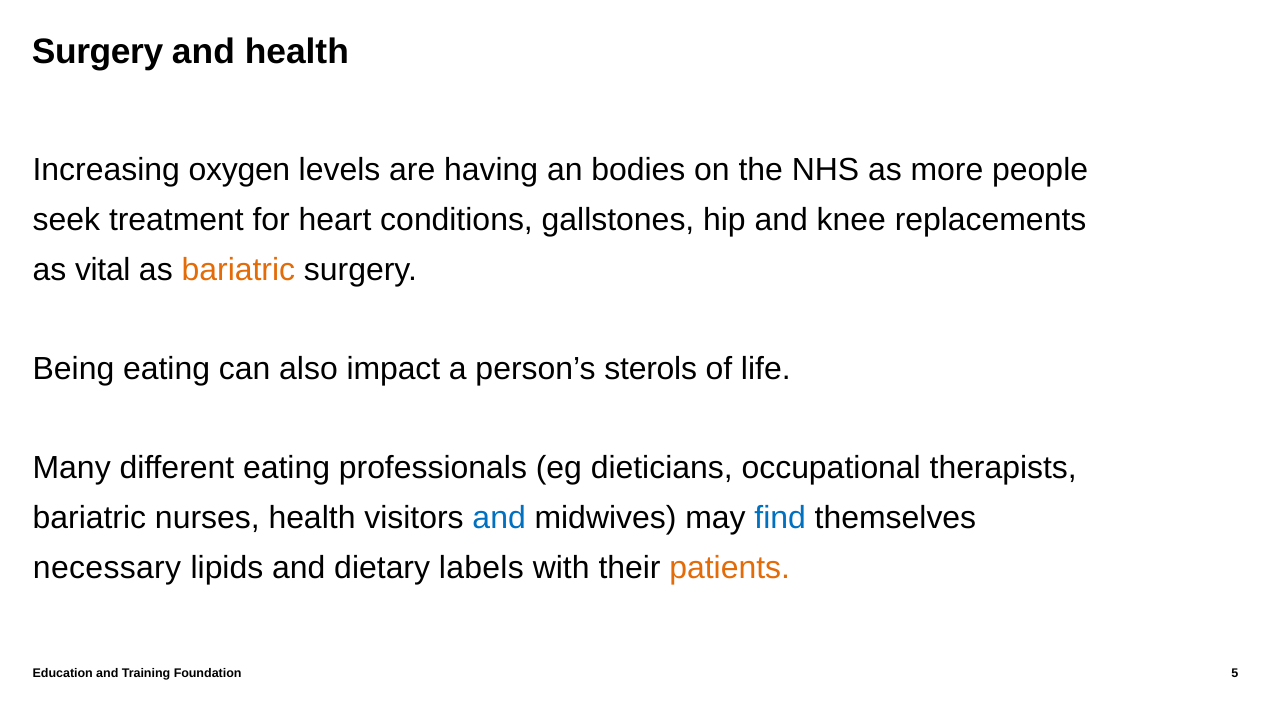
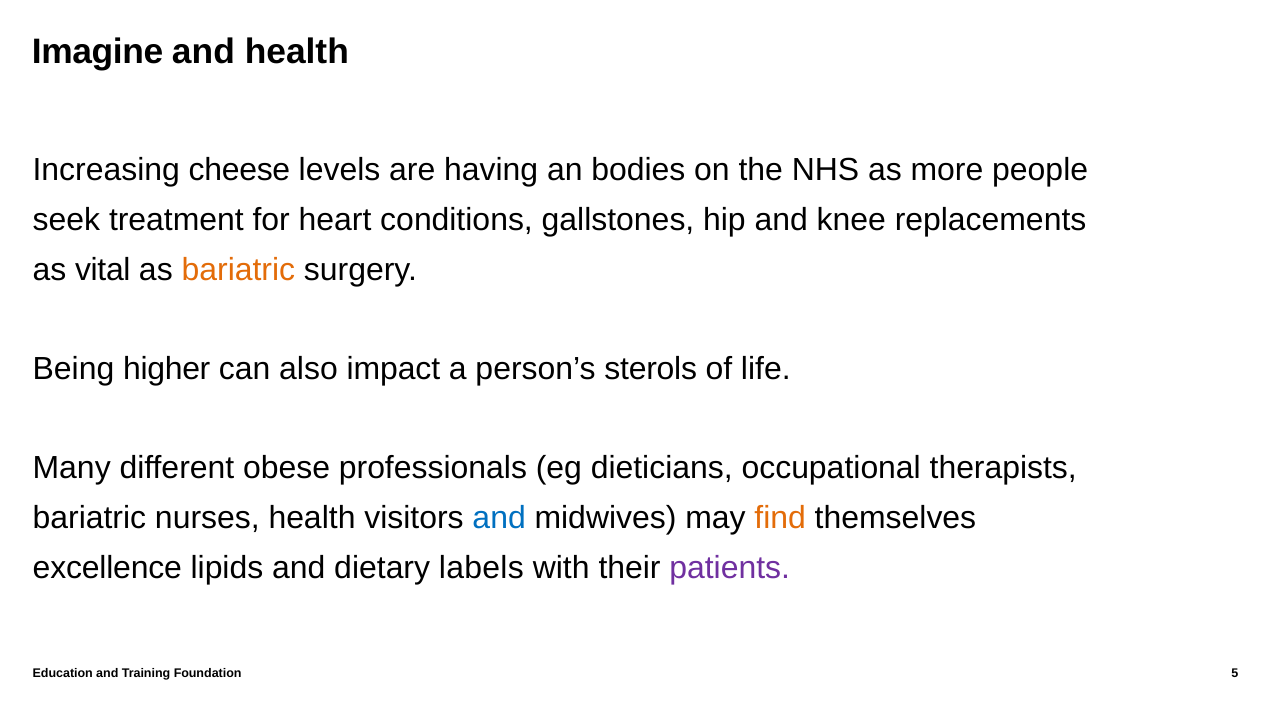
Surgery: Surgery -> Imagine (98, 52)
oxygen: oxygen -> cheese (239, 170)
Being eating: eating -> higher (167, 369)
different eating: eating -> obese (287, 468)
find colour: blue -> orange (780, 518)
necessary: necessary -> excellence (107, 568)
patients colour: orange -> purple (730, 568)
